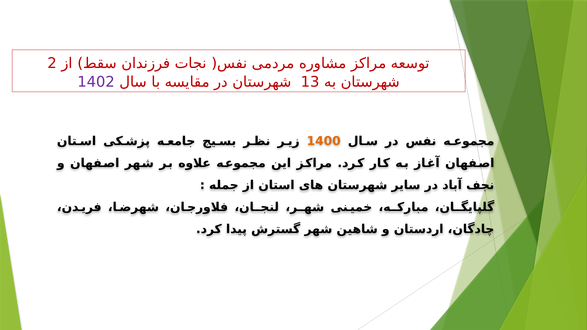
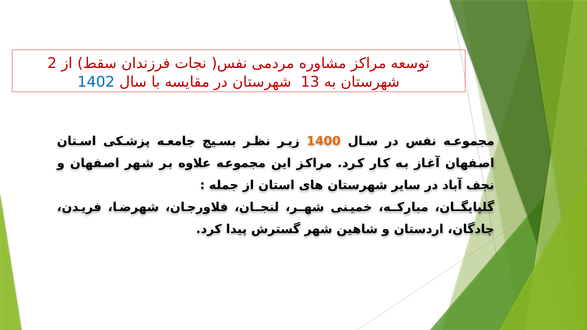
1402 colour: purple -> blue (96, 82)
